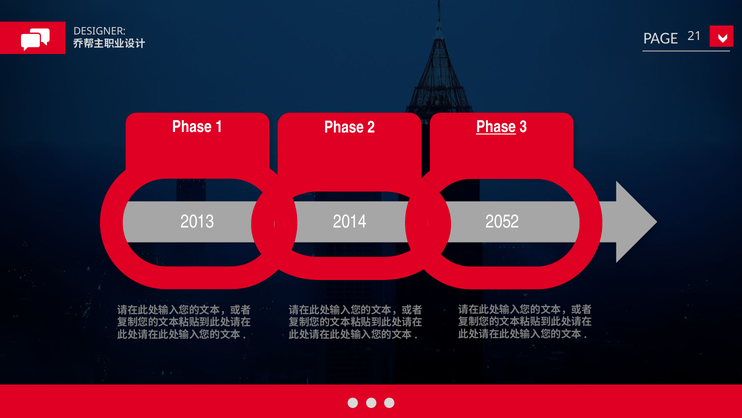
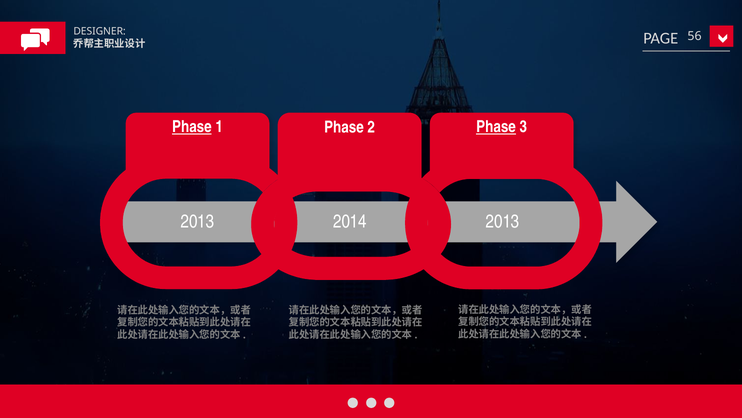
21: 21 -> 56 (695, 36)
Phase underline: none -> present (192, 127)
2014 2052: 2052 -> 2013 (503, 221)
